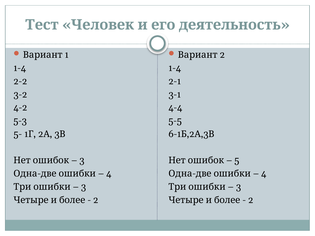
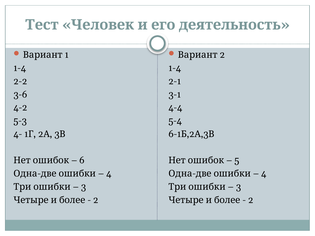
3-2: 3-2 -> 3-6 (20, 95)
5-5: 5-5 -> 5-4 (175, 121)
5-: 5- -> 4- (18, 134)
3: 3 -> 6 (82, 161)
